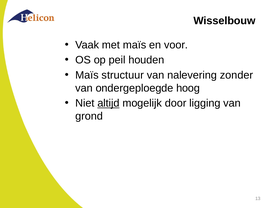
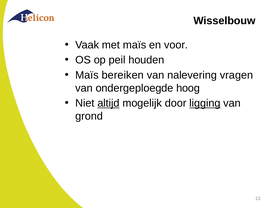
structuur: structuur -> bereiken (123, 75)
zonder: zonder -> vragen (236, 75)
ligging underline: none -> present (205, 103)
